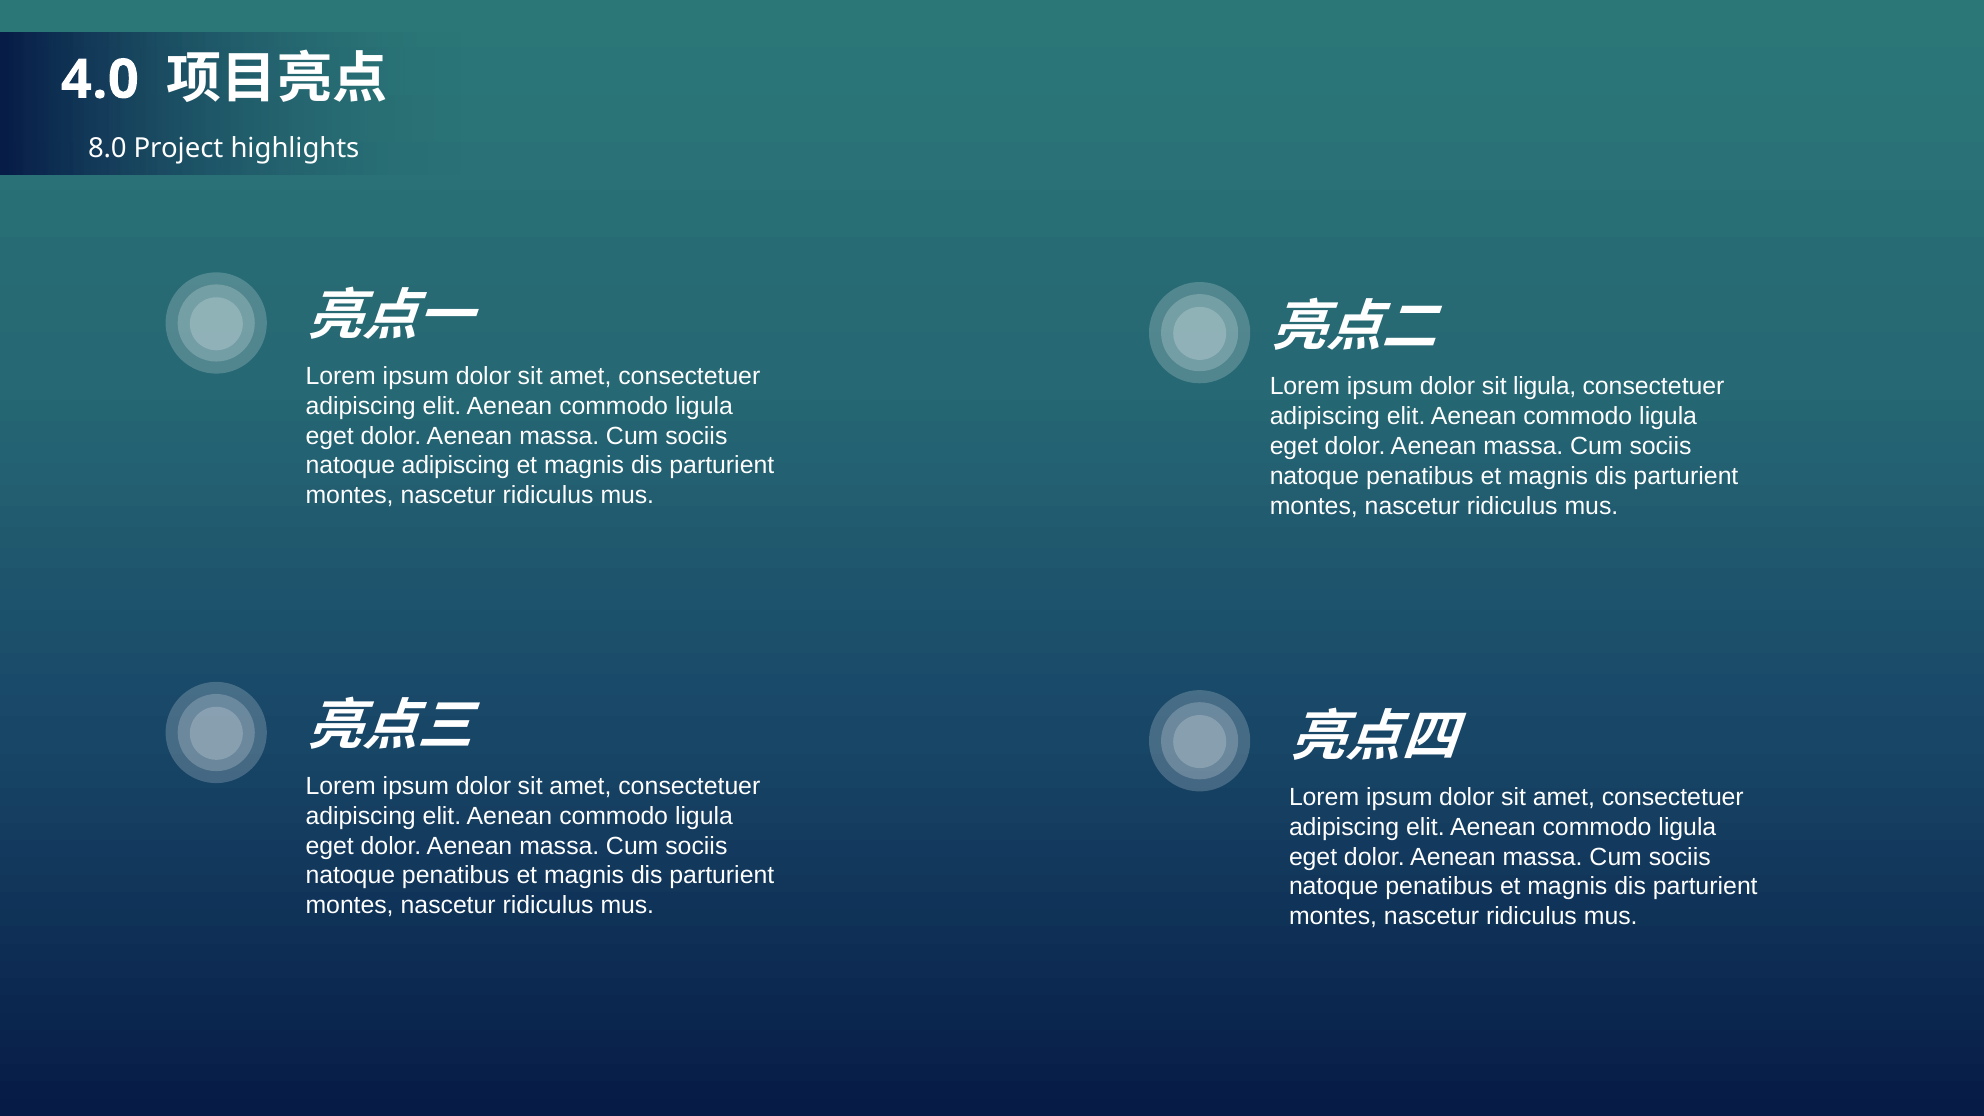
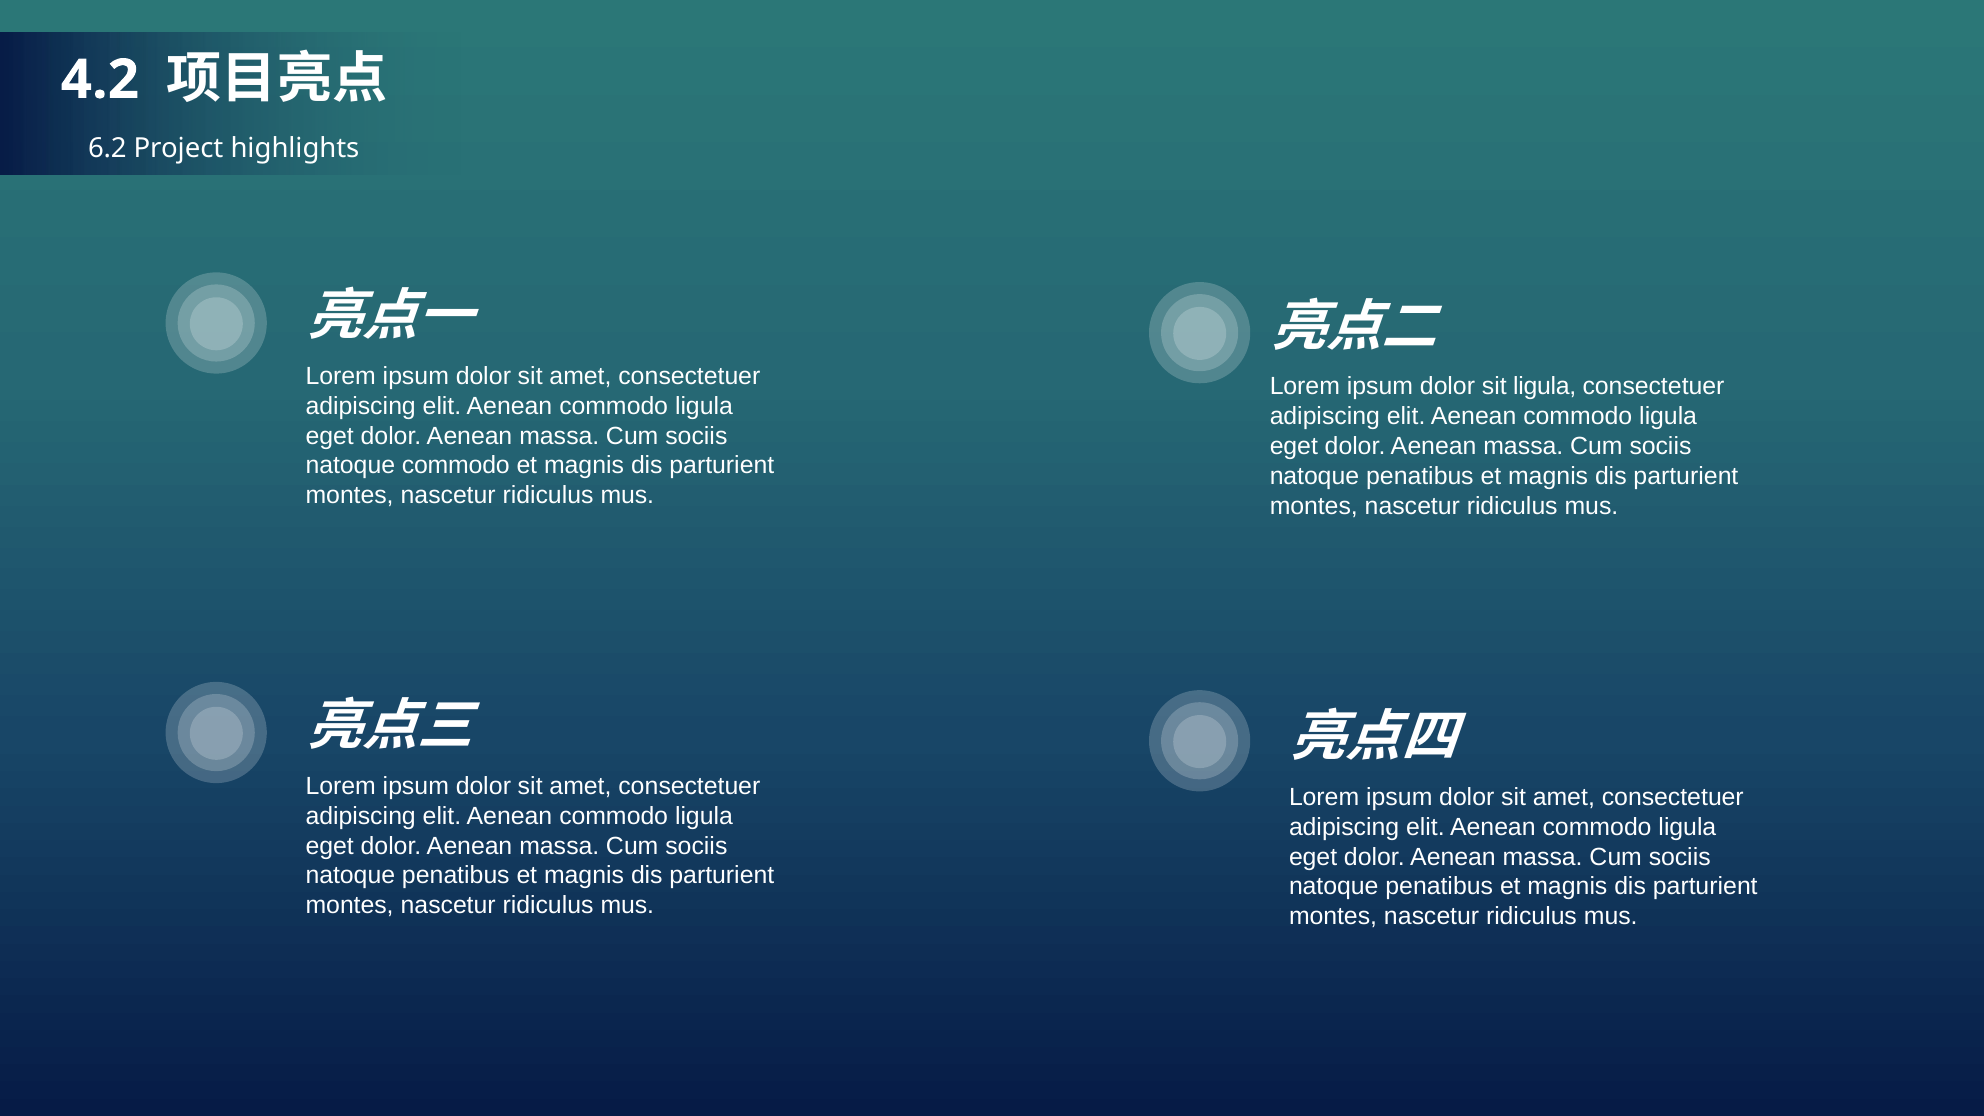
4.0: 4.0 -> 4.2 (100, 80)
8.0: 8.0 -> 6.2 (107, 148)
natoque adipiscing: adipiscing -> commodo (456, 466)
